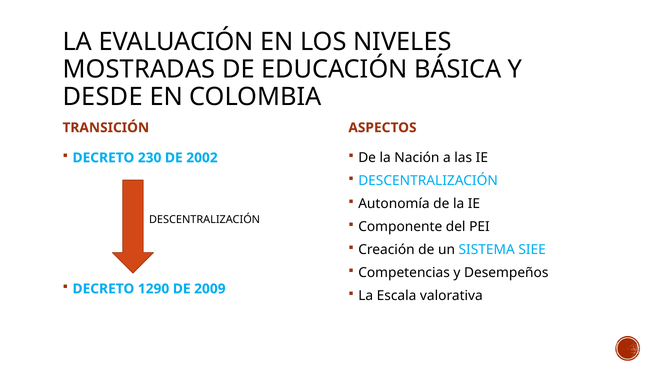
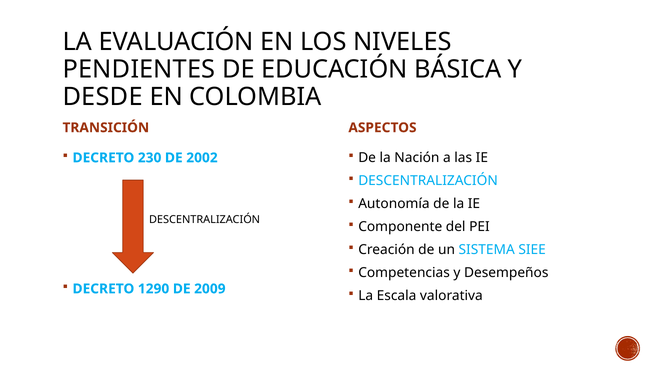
MOSTRADAS: MOSTRADAS -> PENDIENTES (139, 70)
